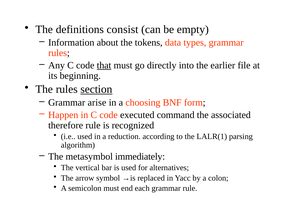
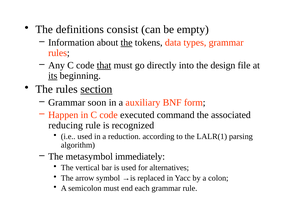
the underline: none -> present (127, 43)
earlier: earlier -> design (223, 65)
its underline: none -> present (53, 76)
arise: arise -> soon (97, 103)
choosing: choosing -> auxiliary (143, 103)
therefore: therefore -> reducing (66, 126)
